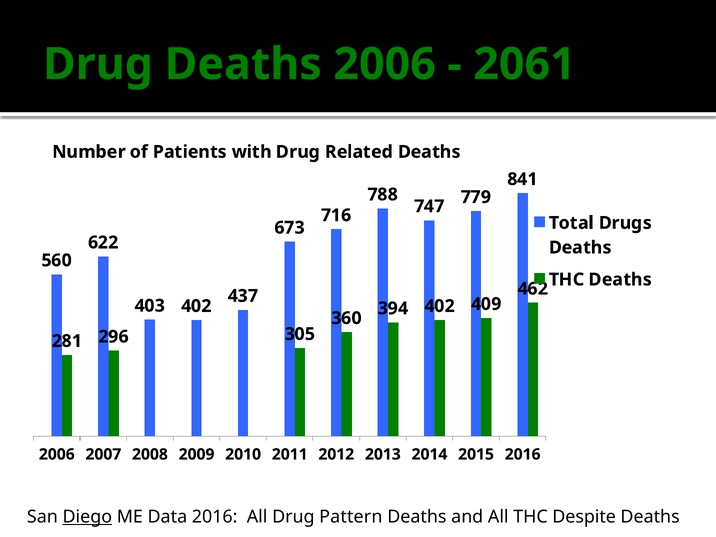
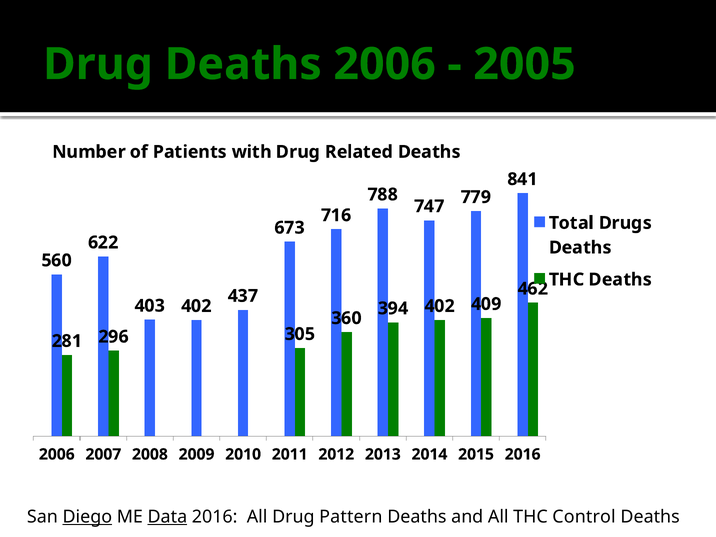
2061: 2061 -> 2005 (525, 64)
Data underline: none -> present (167, 517)
Despite: Despite -> Control (584, 517)
